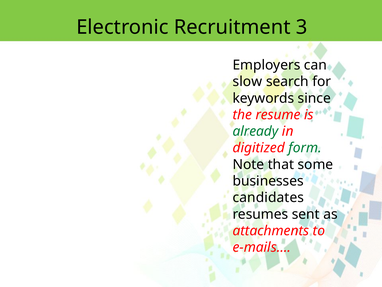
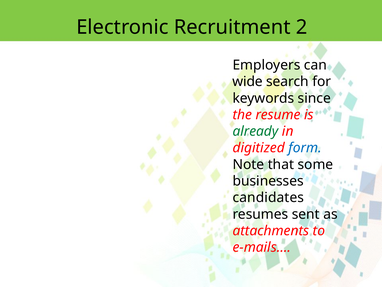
3: 3 -> 2 (302, 27)
slow: slow -> wide (248, 82)
form colour: green -> blue (305, 148)
